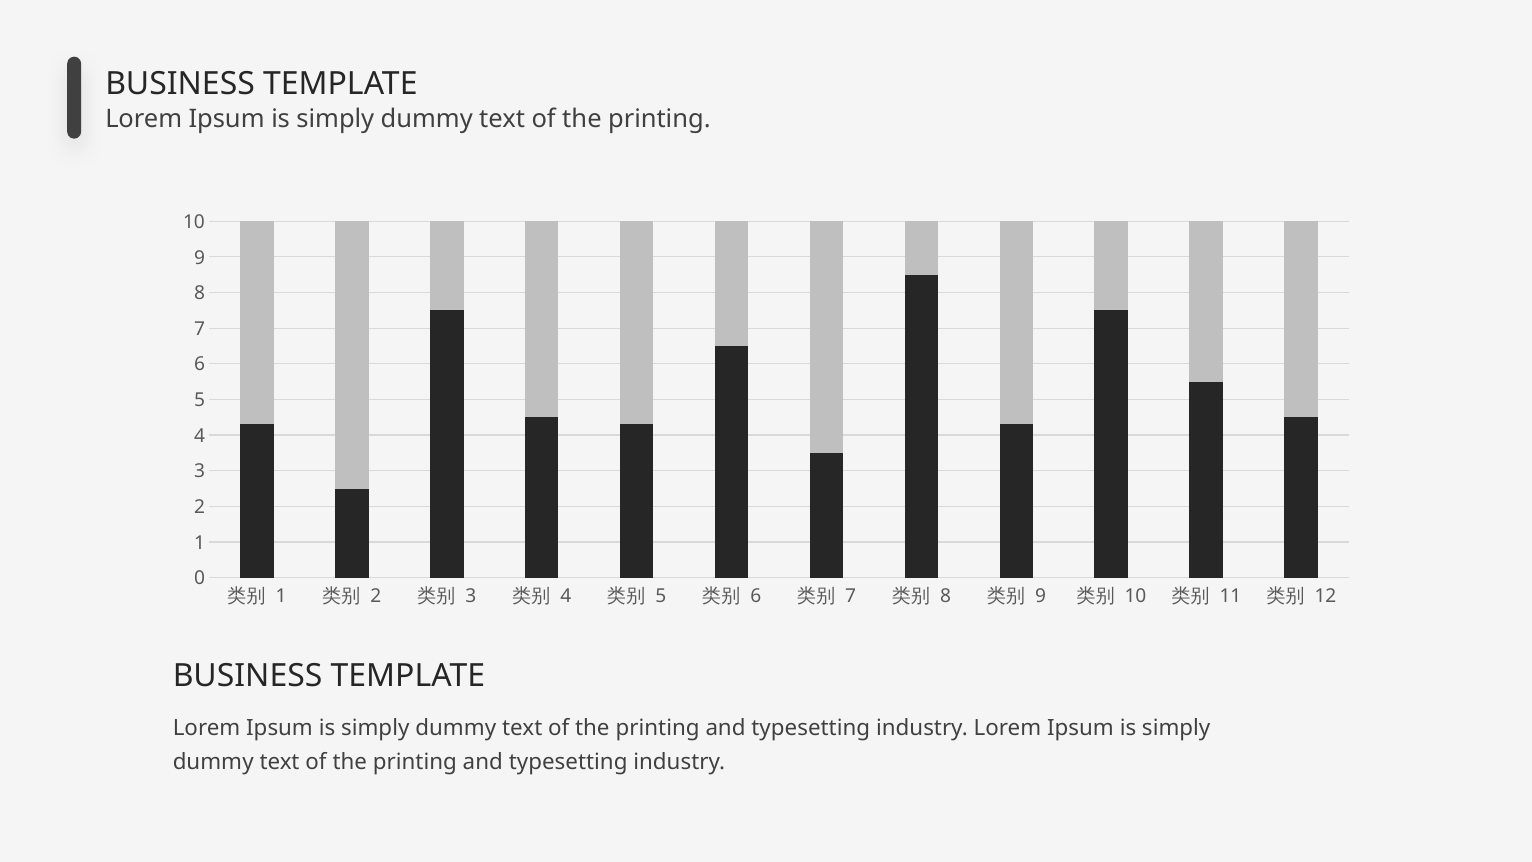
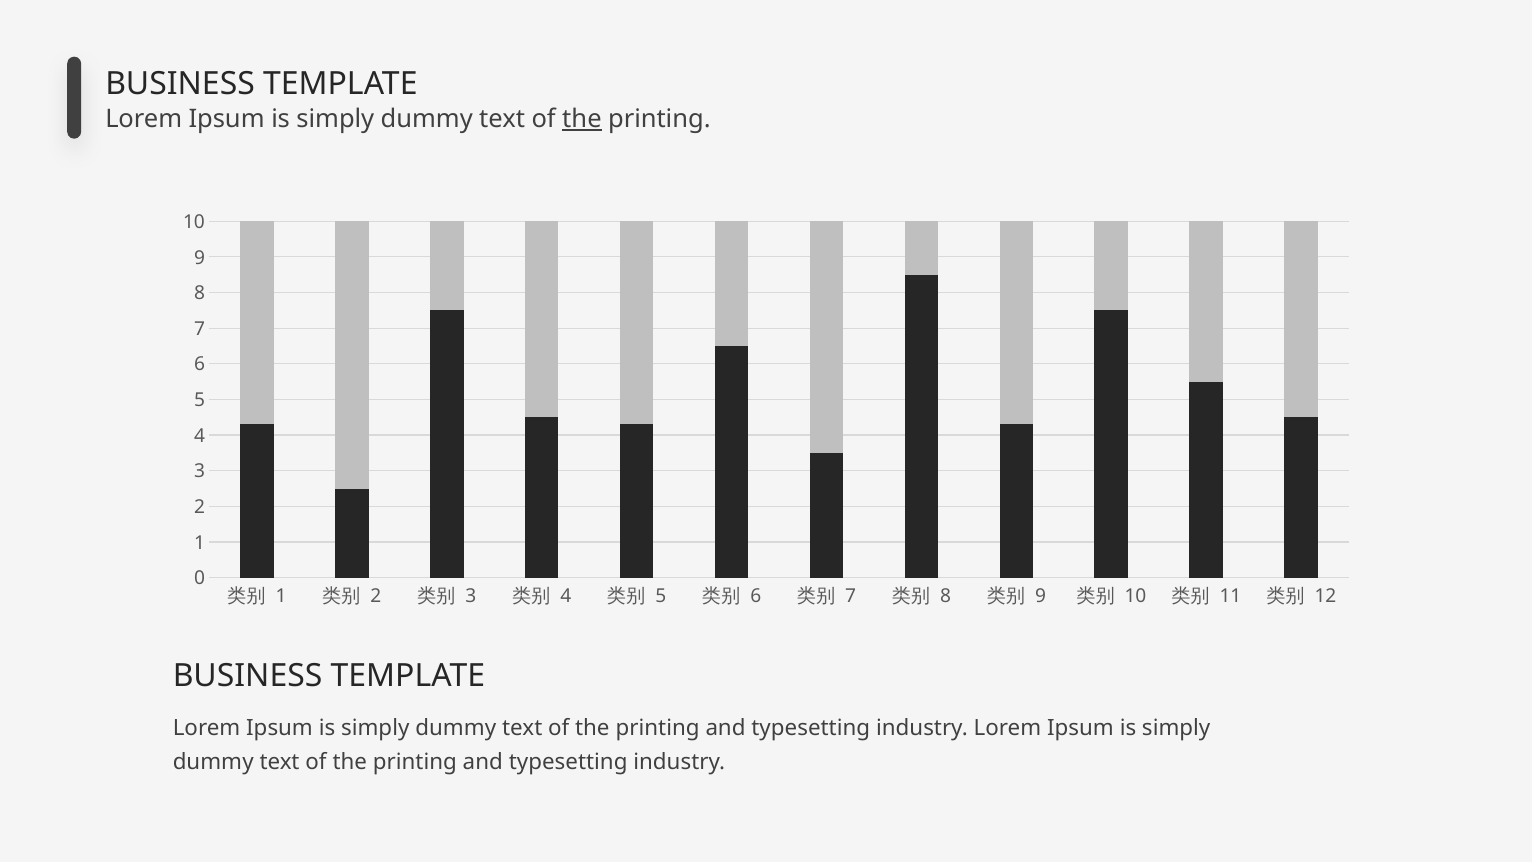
the underline: none -> present (582, 119)
